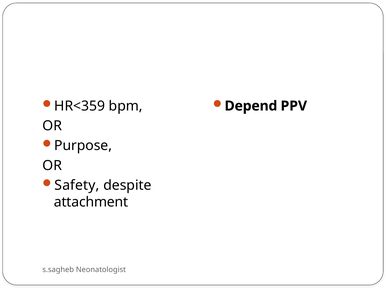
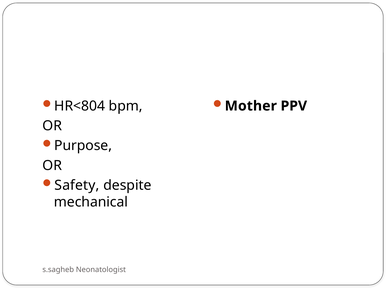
HR<359: HR<359 -> HR<804 (80, 106)
Depend: Depend -> Mother (251, 106)
attachment: attachment -> mechanical (91, 202)
